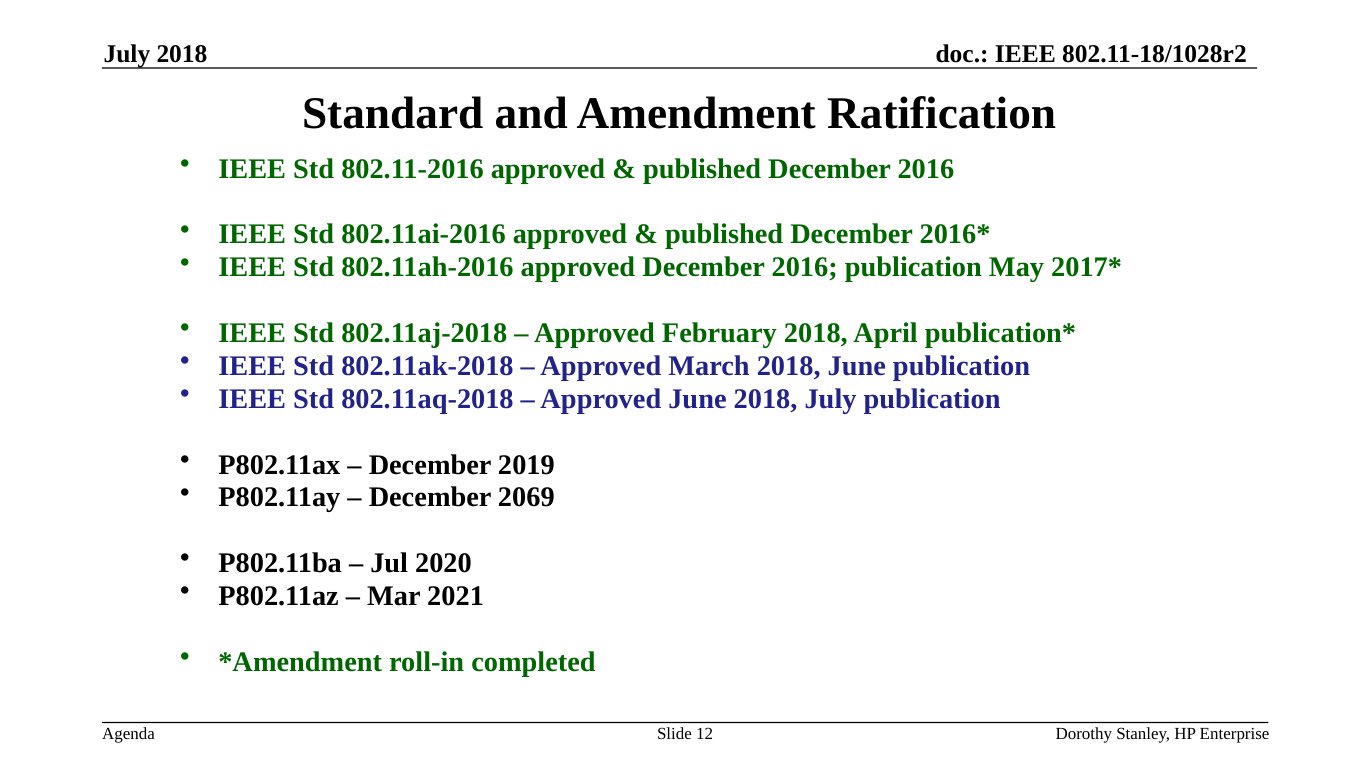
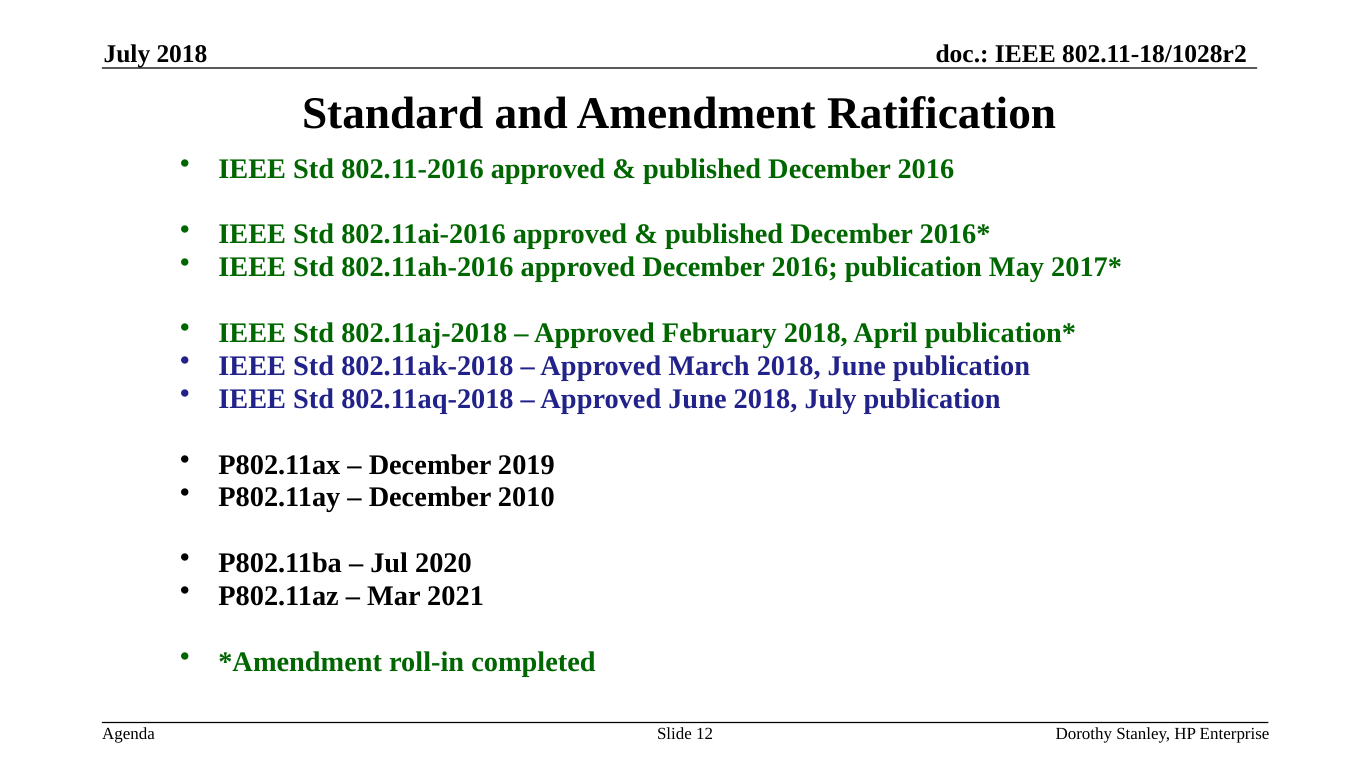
2069: 2069 -> 2010 (526, 497)
